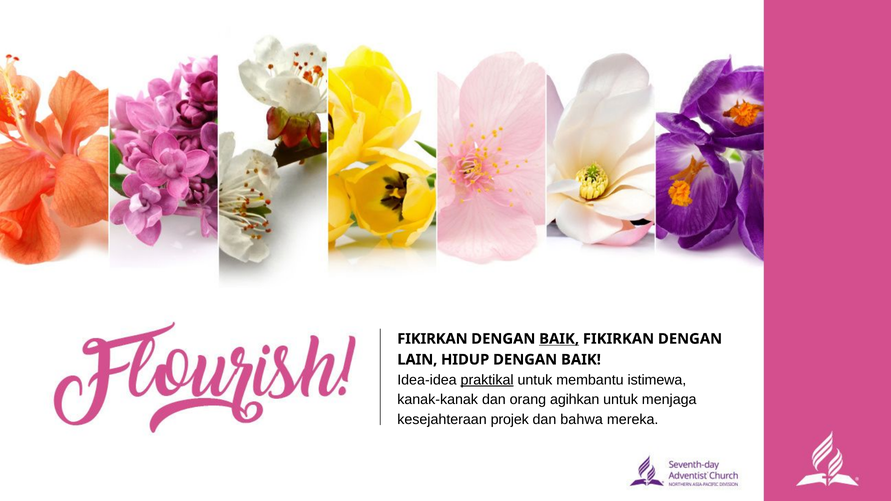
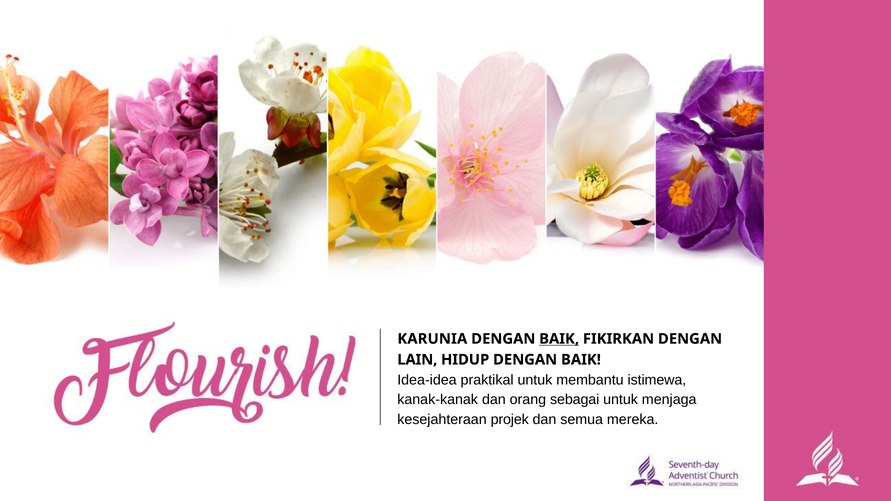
FIKIRKAN: FIKIRKAN -> KARUNIA (432, 339)
praktikal underline: present -> none (487, 380)
agihkan: agihkan -> sebagai (575, 400)
bahwa: bahwa -> semua (582, 420)
